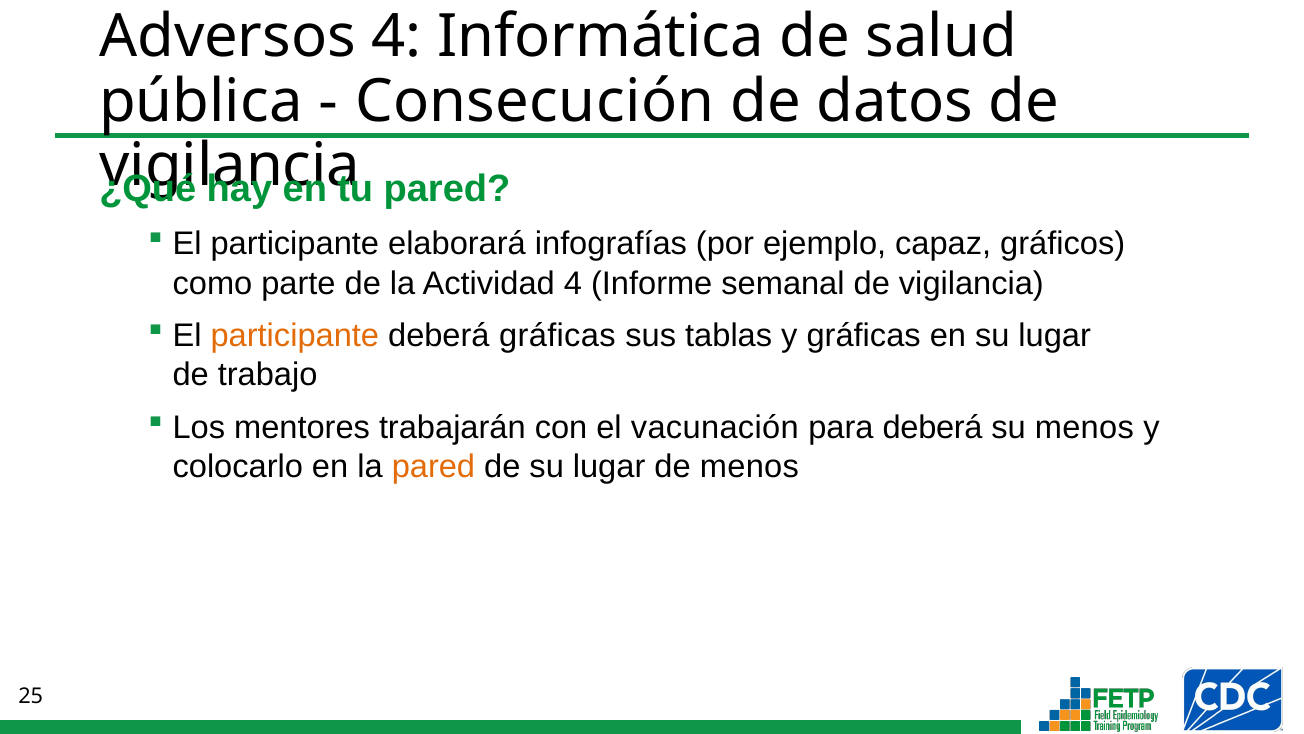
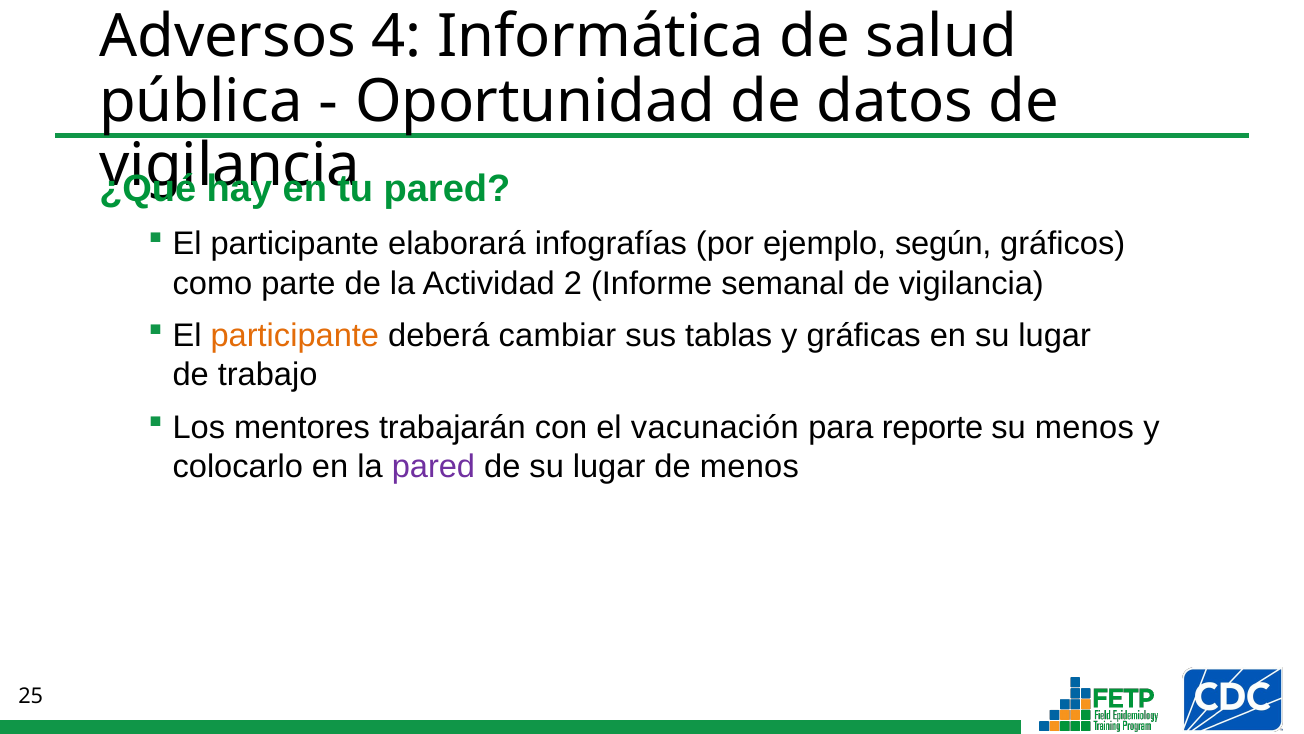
Consecución: Consecución -> Oportunidad (535, 101)
capaz: capaz -> según (943, 244)
Actividad 4: 4 -> 2 (573, 283)
deberá gráficas: gráficas -> cambiar (557, 336)
para deberá: deberá -> reporte (933, 428)
pared colour: orange -> purple (433, 467)
